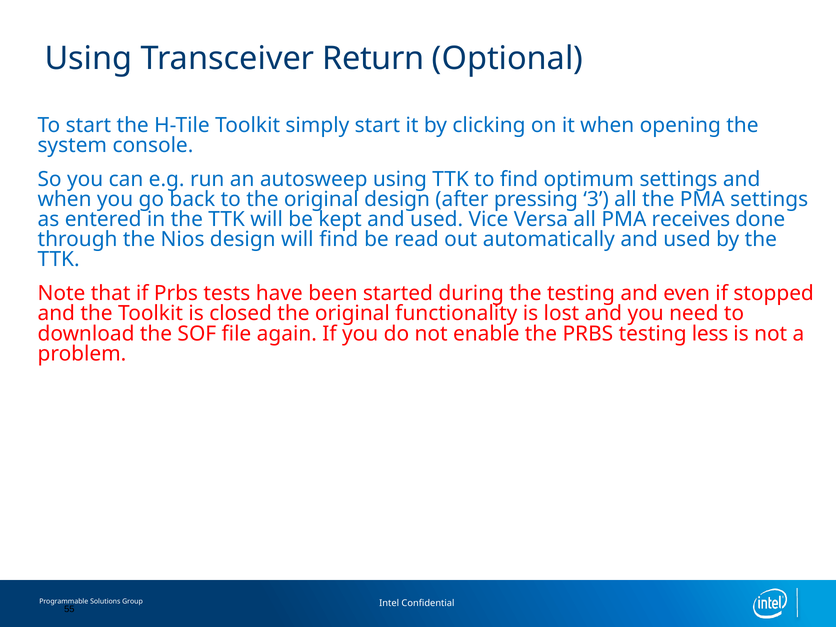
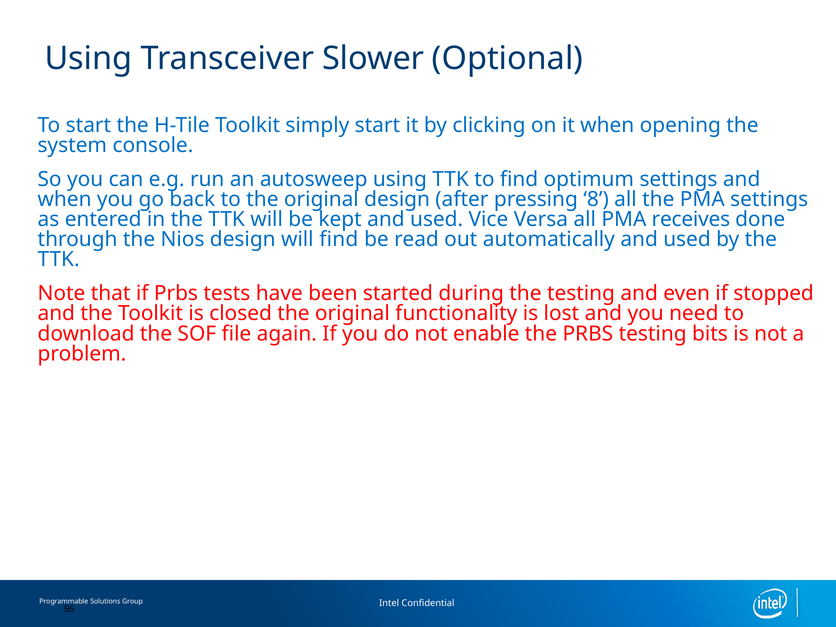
Return: Return -> Slower (373, 59)
3: 3 -> 8 (596, 199)
less: less -> bits (710, 334)
